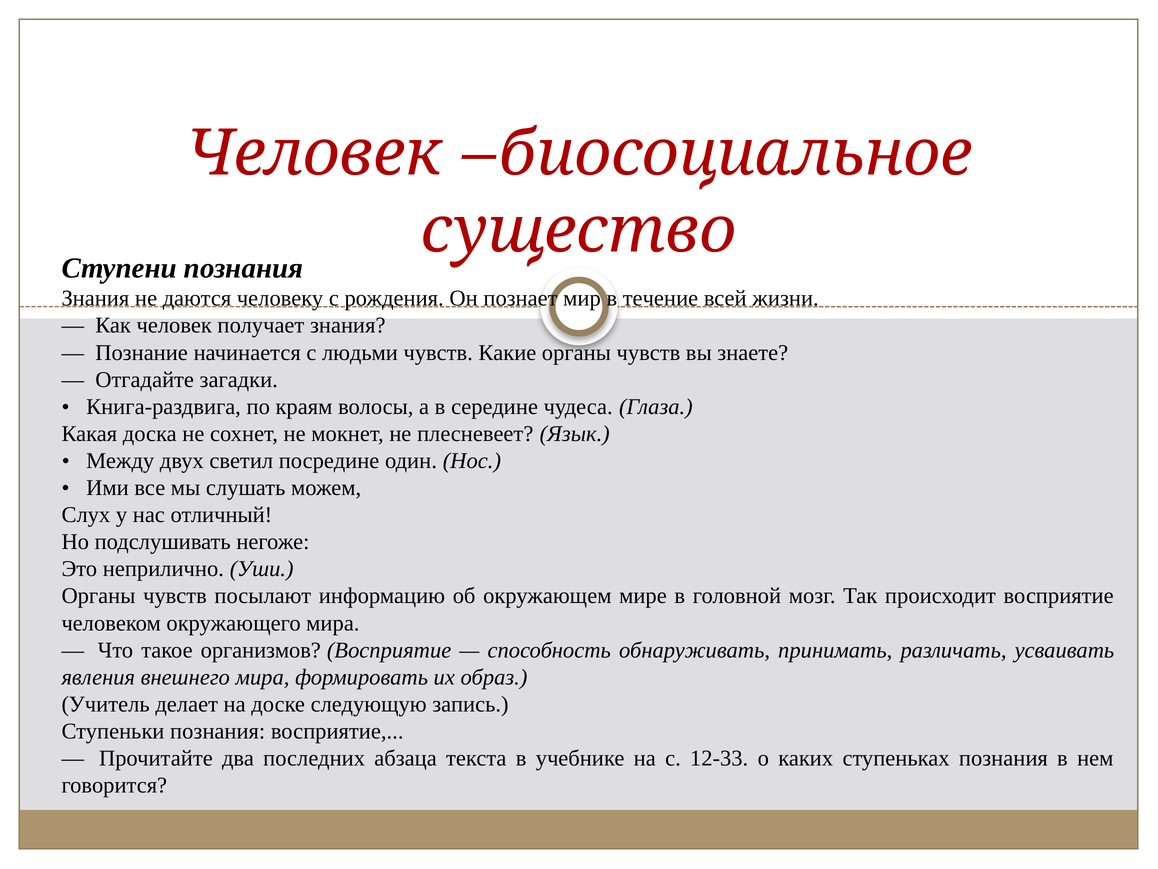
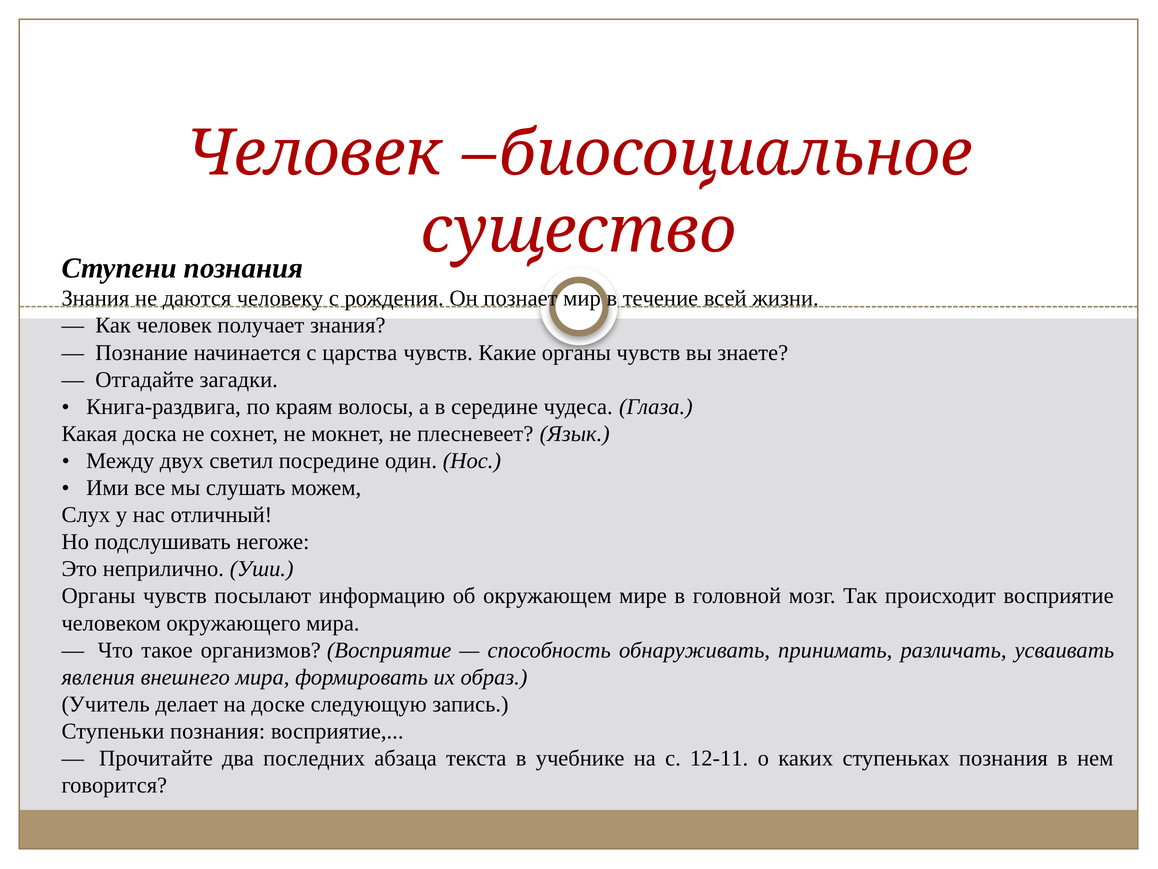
людьми: людьми -> царства (360, 352)
12-33: 12-33 -> 12-11 (719, 758)
